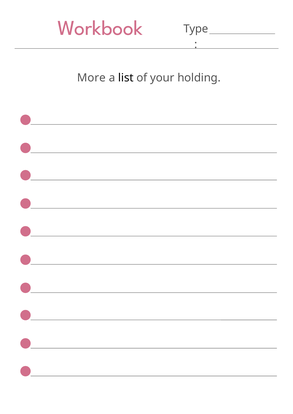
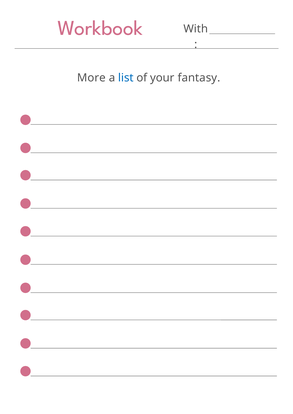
Type: Type -> With (196, 29)
list colour: black -> blue (126, 78)
holding: holding -> fantasy (199, 78)
